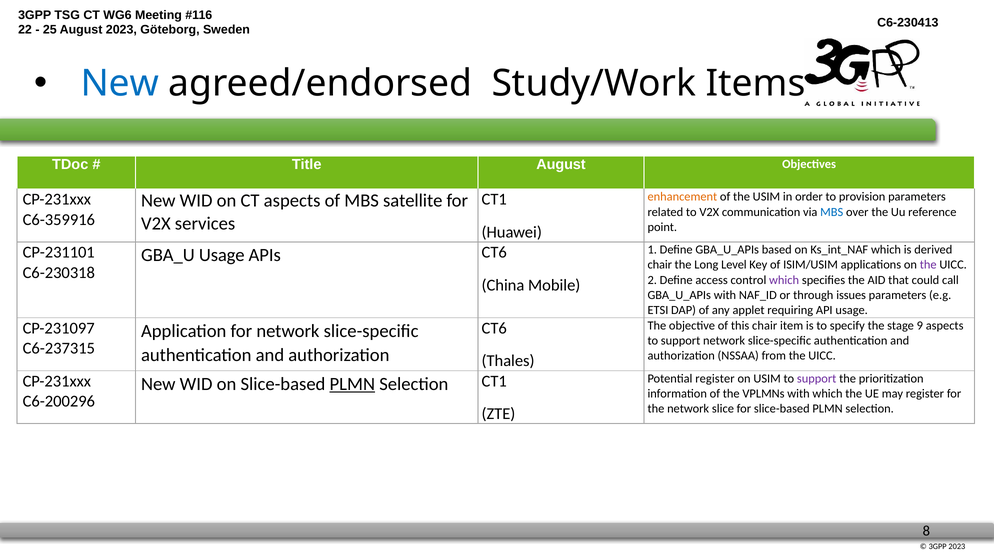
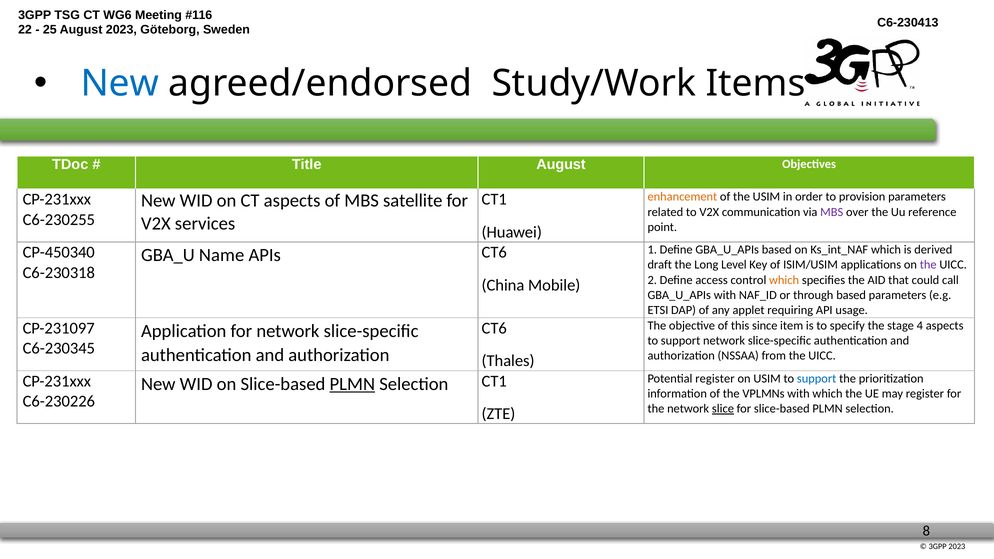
MBS colour: blue -> purple (832, 212)
C6-359916: C6-359916 -> C6-230255 (59, 220)
CP-231101: CP-231101 -> CP-450340 (59, 252)
Usage: Usage -> Name (222, 255)
chair: chair -> draft (660, 265)
which colour: purple -> orange (784, 280)
through issues: issues -> based (851, 295)
this chair: chair -> since (765, 326)
9: 9 -> 4 (920, 326)
C6-237315: C6-237315 -> C6-230345 (59, 348)
support colour: purple -> blue (817, 379)
C6-200296: C6-200296 -> C6-230226 (59, 401)
slice underline: none -> present (723, 409)
